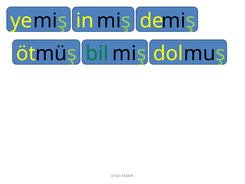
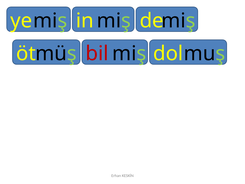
bil colour: green -> red (97, 53)
